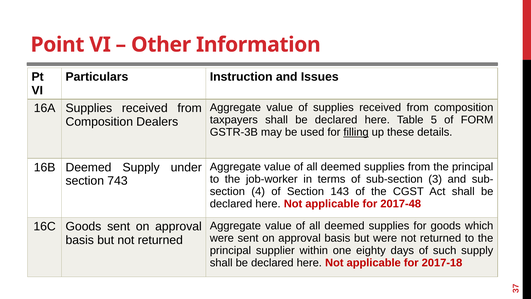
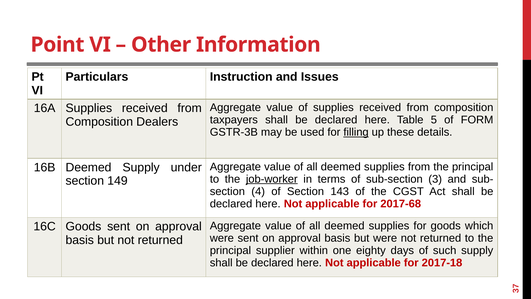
job-worker underline: none -> present (272, 179)
743: 743 -> 149 (117, 181)
2017-48: 2017-48 -> 2017-68 (401, 204)
